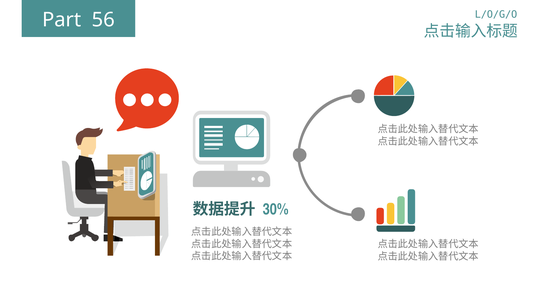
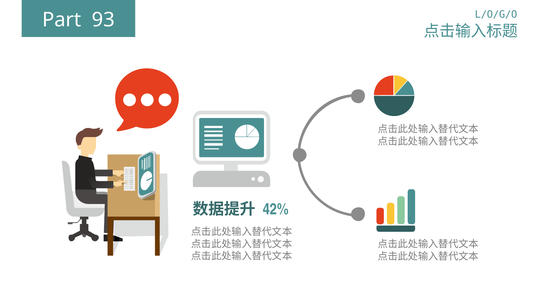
56: 56 -> 93 (103, 20)
30%: 30% -> 42% (276, 209)
